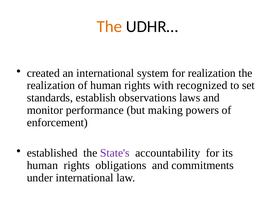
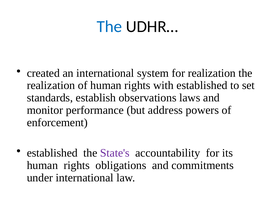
The colour: orange -> blue (109, 27)
with recognized: recognized -> established (202, 85)
making: making -> address (165, 110)
